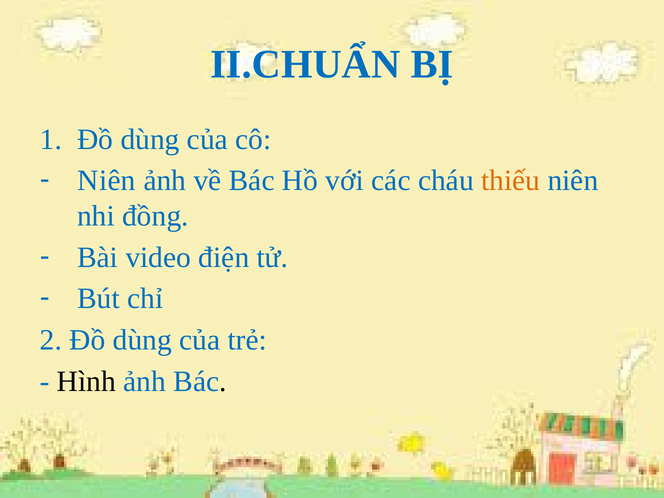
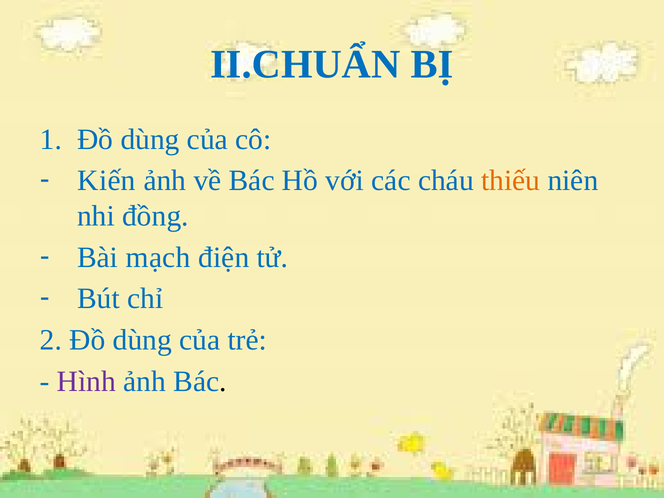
Niên: Niên -> Kiến (107, 181)
video: video -> mạch (158, 257)
Hình colour: black -> purple (86, 381)
